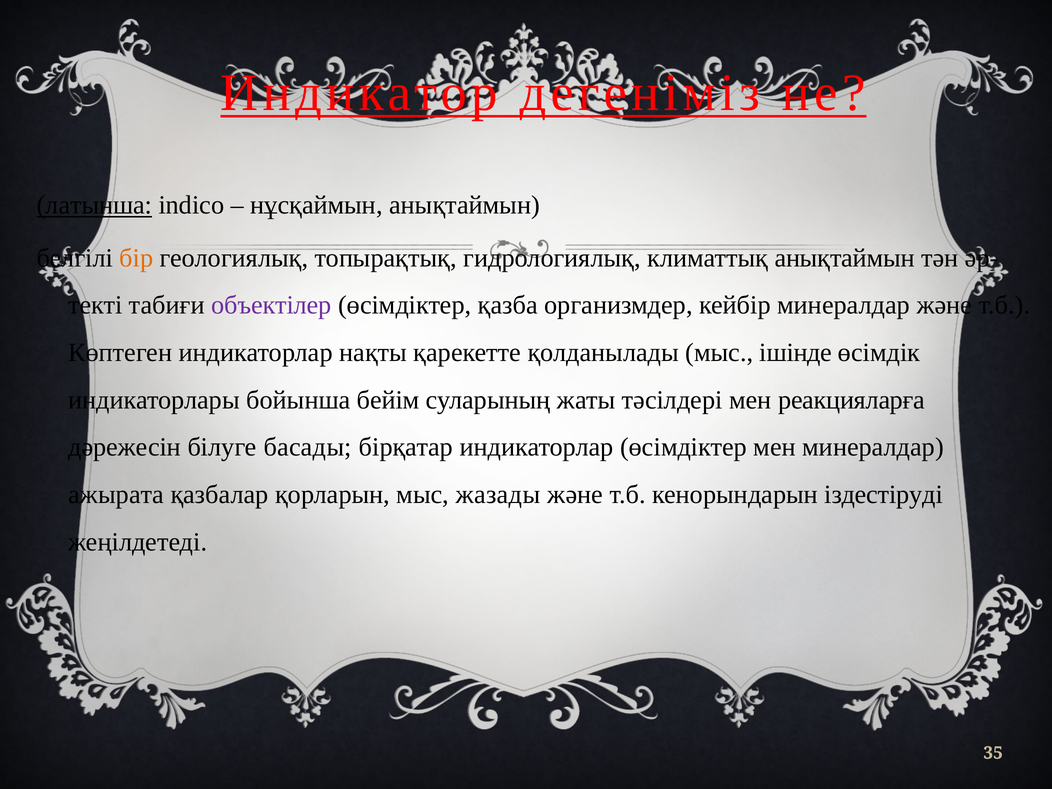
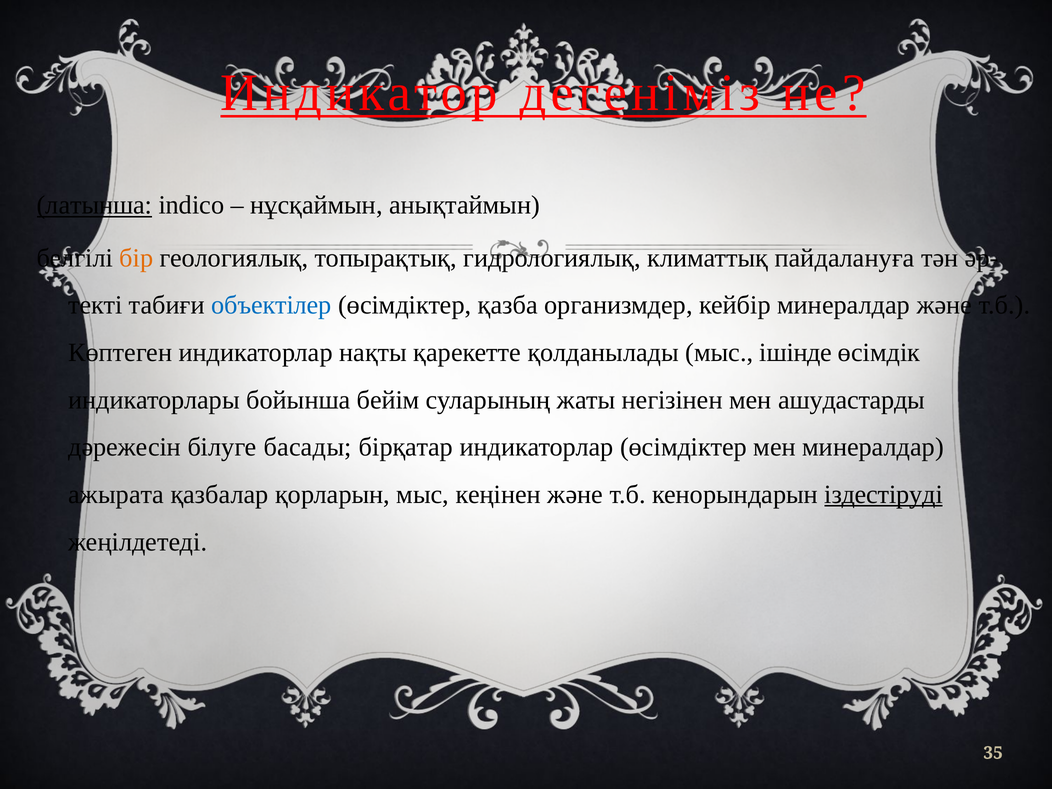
климаттық анықтаймын: анықтаймын -> пайдалануға (845, 258)
объектілер colour: purple -> blue (271, 305)
тәсілдері: тәсілдері -> негізінен (672, 400)
реакцияларға: реакцияларға -> ашудастарды (852, 400)
жазады: жазады -> кеңінен (498, 495)
іздестіруді underline: none -> present (884, 495)
